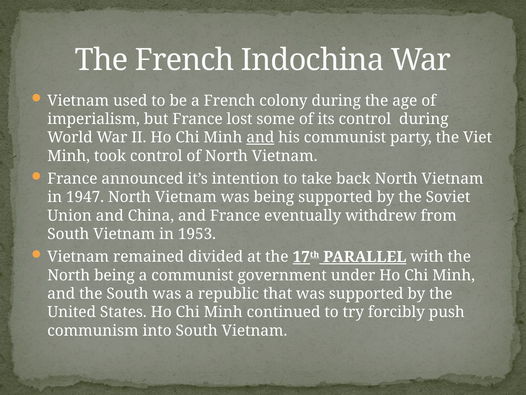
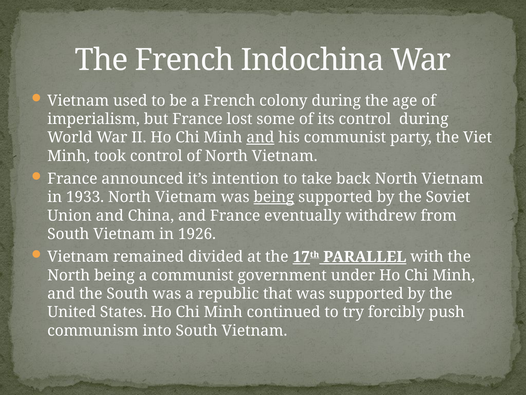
1947: 1947 -> 1933 (85, 197)
being underline: none -> present (274, 197)
1953: 1953 -> 1926 (197, 234)
